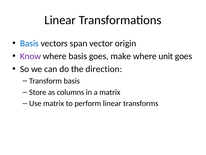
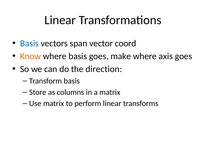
origin: origin -> coord (126, 43)
Know colour: purple -> orange (30, 56)
unit: unit -> axis (166, 56)
